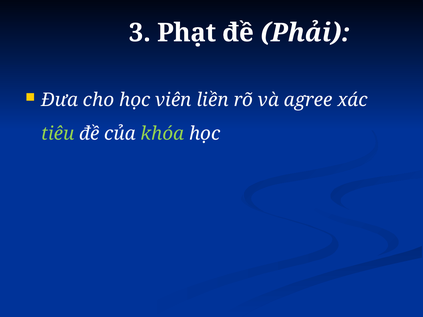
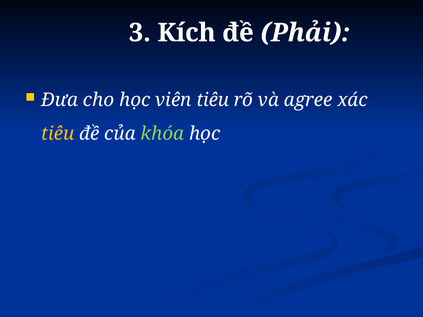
Phạt: Phạt -> Kích (187, 33)
viên liền: liền -> tiêu (213, 100)
tiêu colour: light green -> yellow (58, 134)
